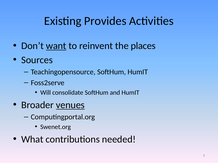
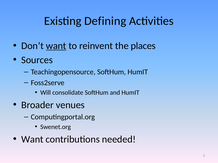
Provides: Provides -> Defining (105, 21)
venues underline: present -> none (70, 105)
What: What -> Want (32, 140)
